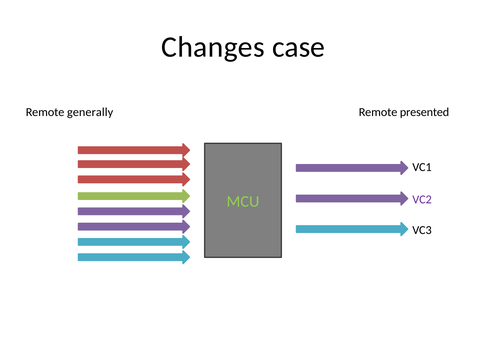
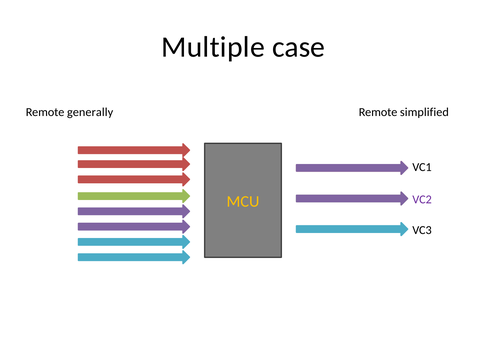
Changes: Changes -> Multiple (213, 47)
presented: presented -> simplified (424, 112)
MCU colour: light green -> yellow (243, 202)
